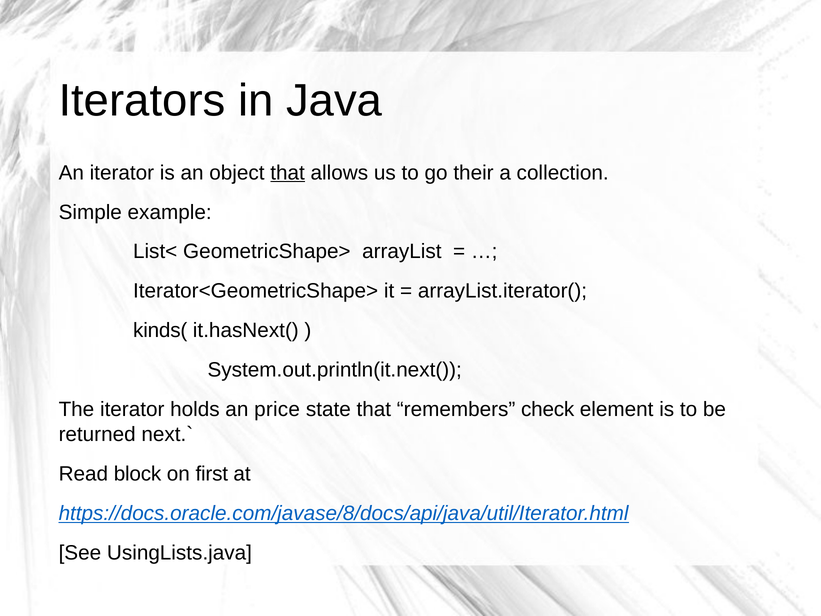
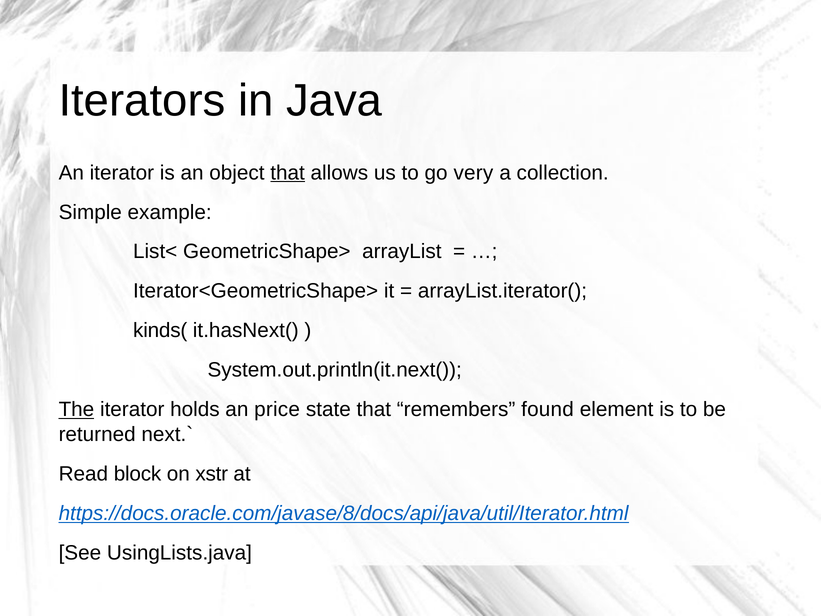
their: their -> very (473, 173)
The underline: none -> present (76, 409)
check: check -> found (548, 409)
first: first -> xstr (212, 474)
